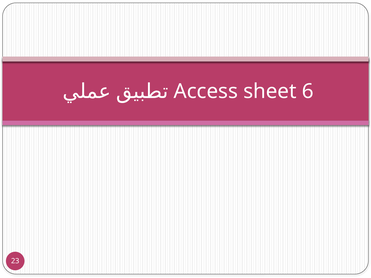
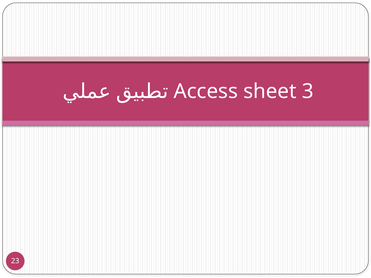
6: 6 -> 3 (308, 91)
